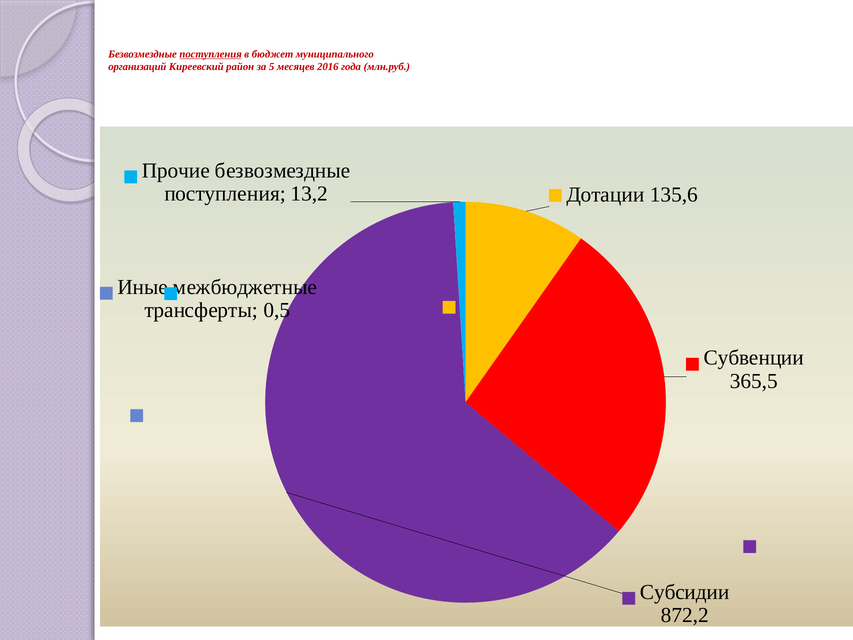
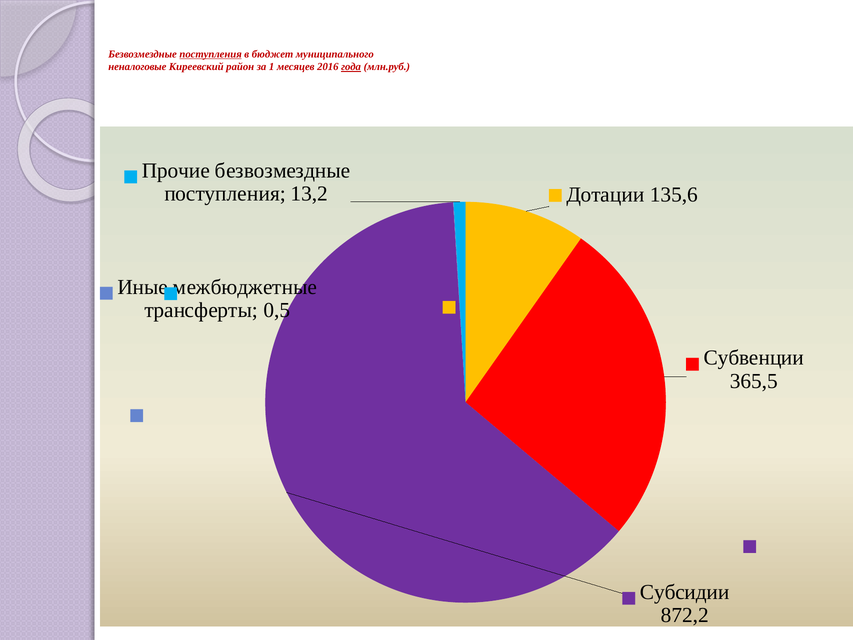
организаций: организаций -> неналоговые (137, 67)
5: 5 -> 1 (272, 67)
года underline: none -> present (351, 67)
